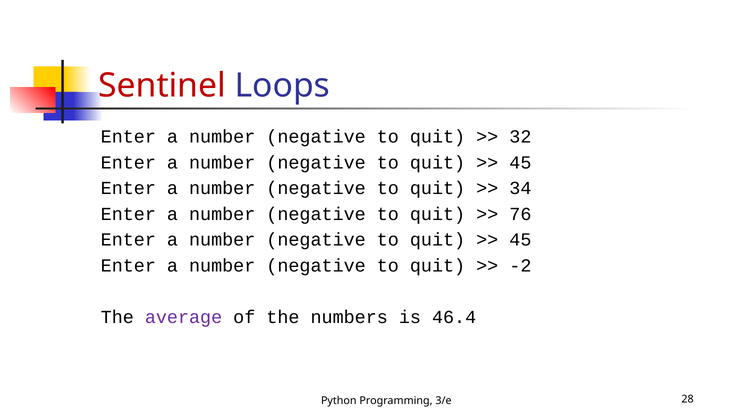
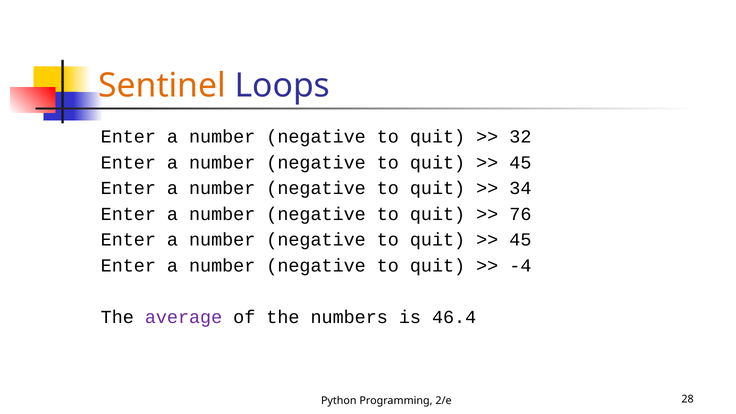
Sentinel colour: red -> orange (162, 86)
-2: -2 -> -4 (520, 266)
3/e: 3/e -> 2/e (443, 401)
